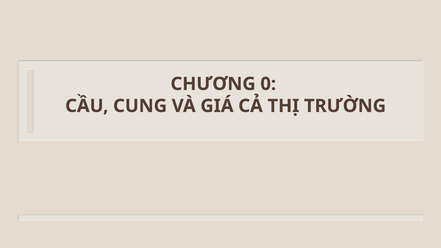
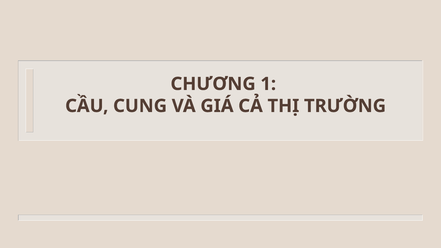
0: 0 -> 1 (268, 84)
